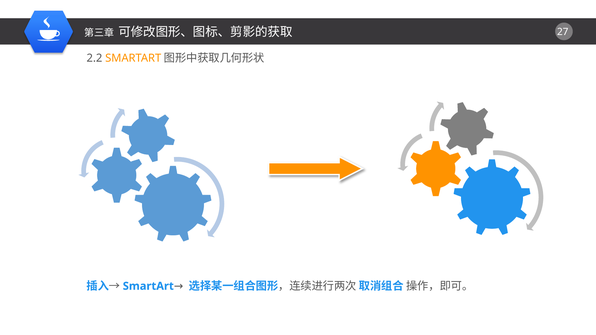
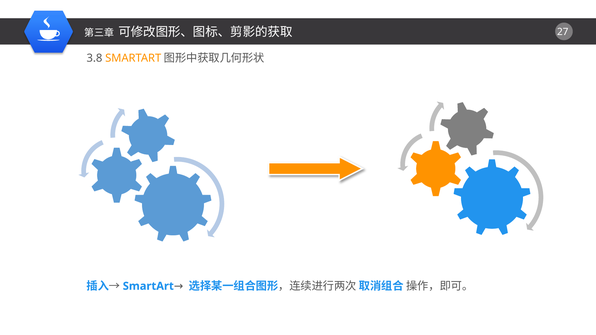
2.2: 2.2 -> 3.8 (94, 58)
